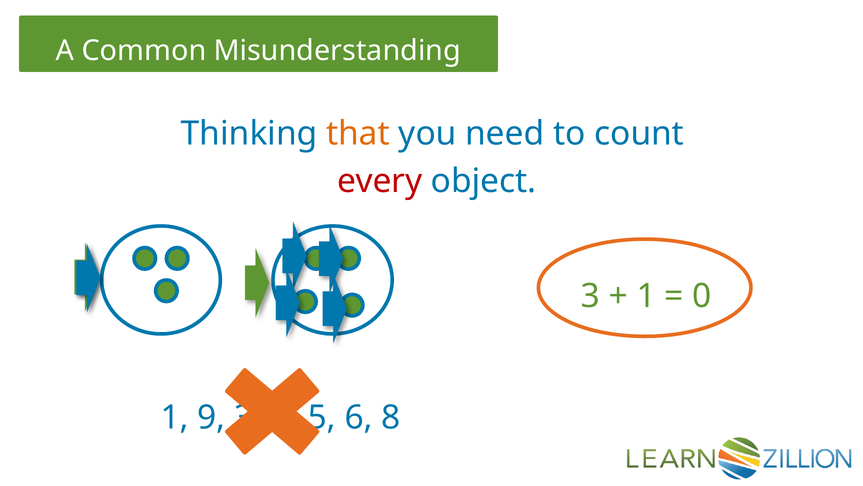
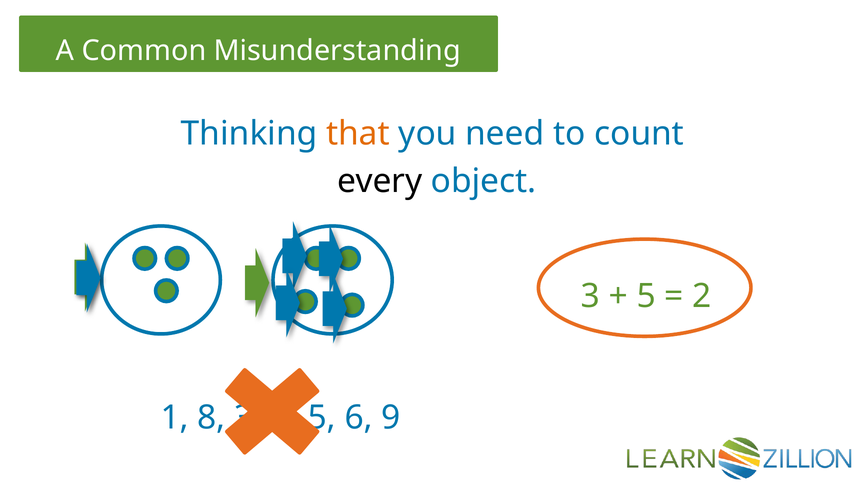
every colour: red -> black (380, 181)
1: 1 -> 5 (646, 296)
0: 0 -> 2 (702, 296)
9: 9 -> 8 (211, 417)
8: 8 -> 9 (391, 417)
